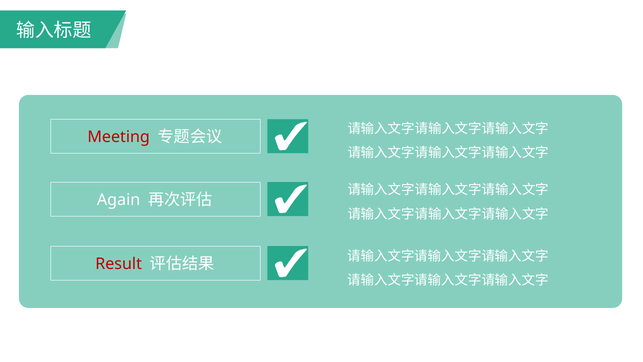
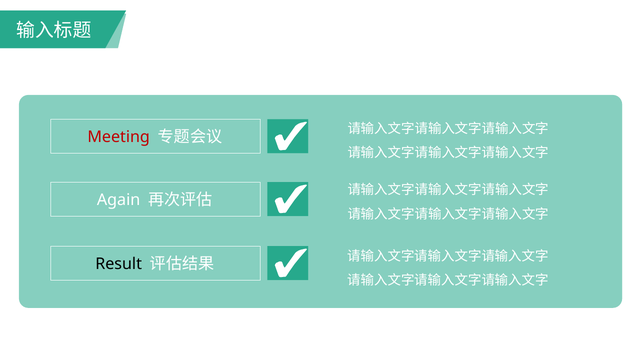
Result colour: red -> black (119, 264)
